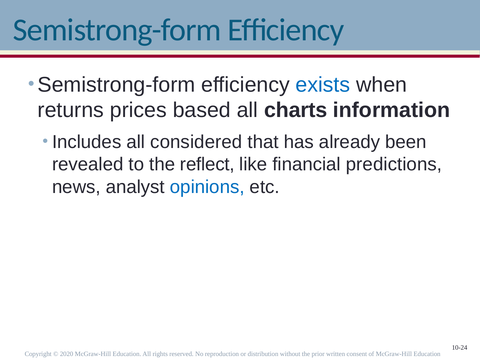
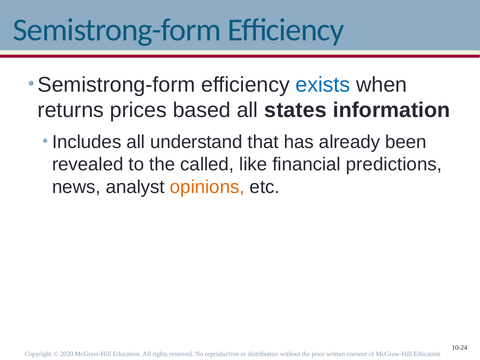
charts: charts -> states (296, 110)
considered: considered -> understand (196, 142)
reflect: reflect -> called (207, 165)
opinions colour: blue -> orange (207, 187)
